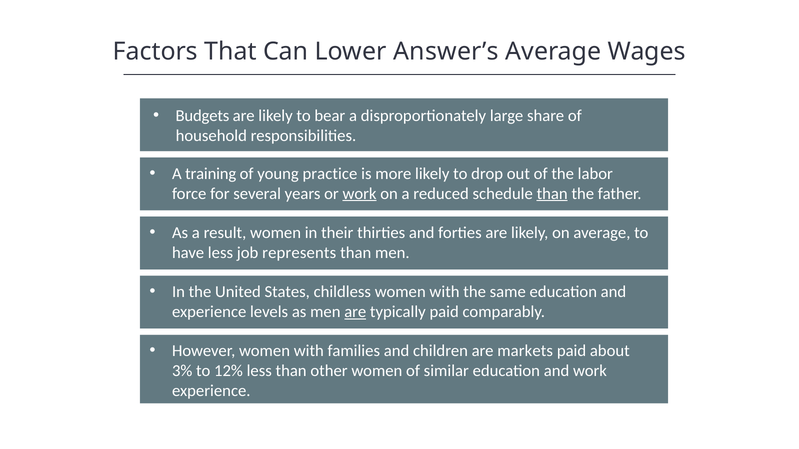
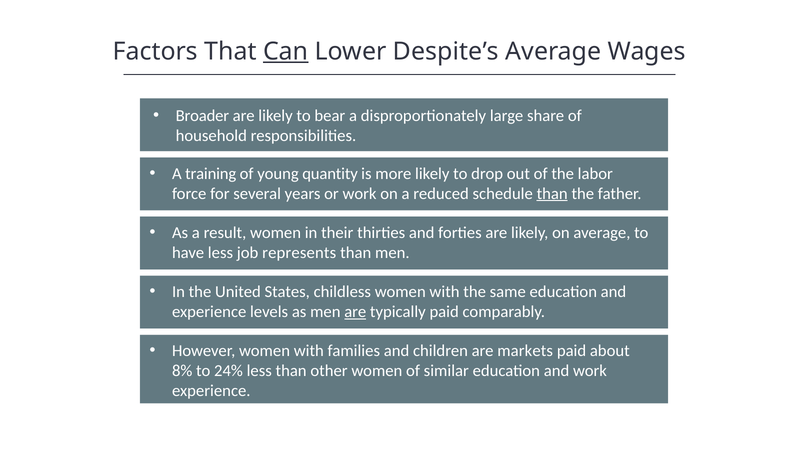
Can underline: none -> present (286, 52)
Answer’s: Answer’s -> Despite’s (446, 52)
Budgets: Budgets -> Broader (202, 116)
practice: practice -> quantity (330, 174)
work underline: present -> none (360, 194)
3%: 3% -> 8% (182, 371)
12%: 12% -> 24% (228, 371)
